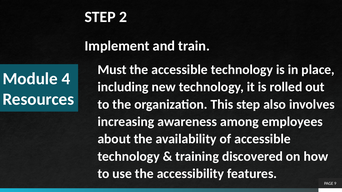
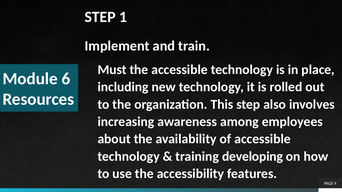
2: 2 -> 1 (123, 17)
4: 4 -> 6 (66, 79)
discovered: discovered -> developing (253, 157)
